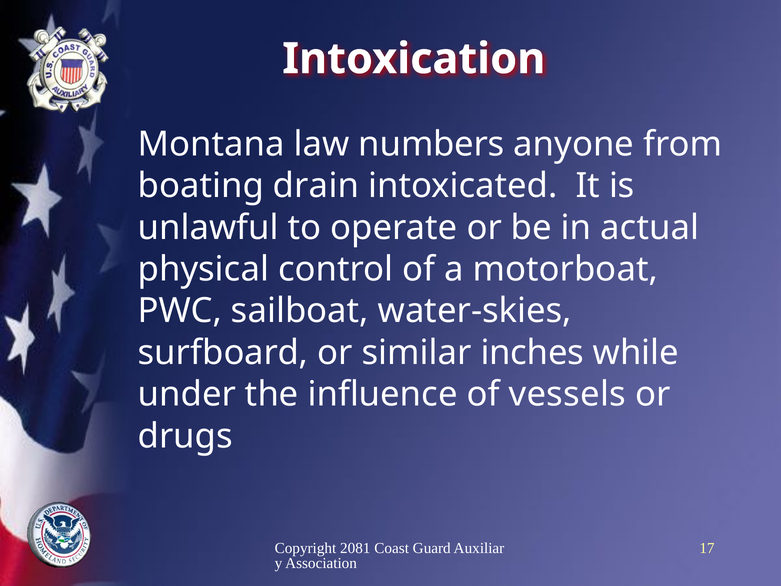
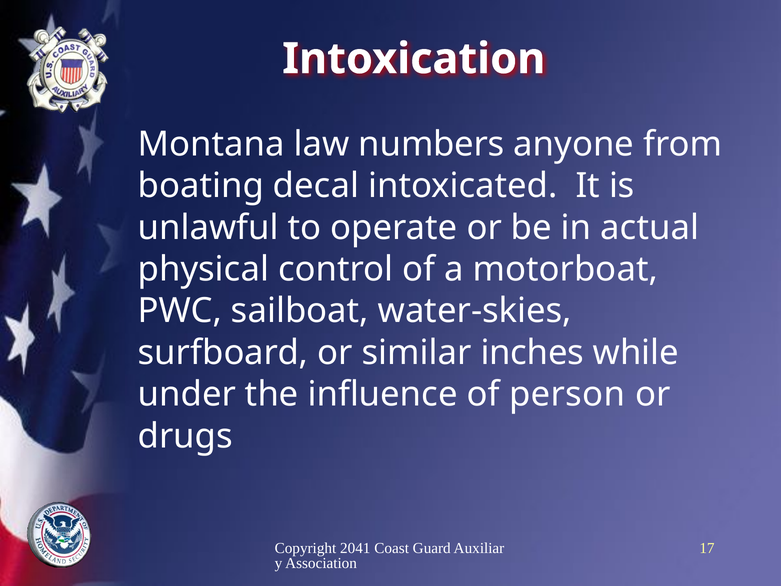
drain: drain -> decal (316, 186)
vessels: vessels -> person (567, 394)
2081: 2081 -> 2041 (355, 548)
